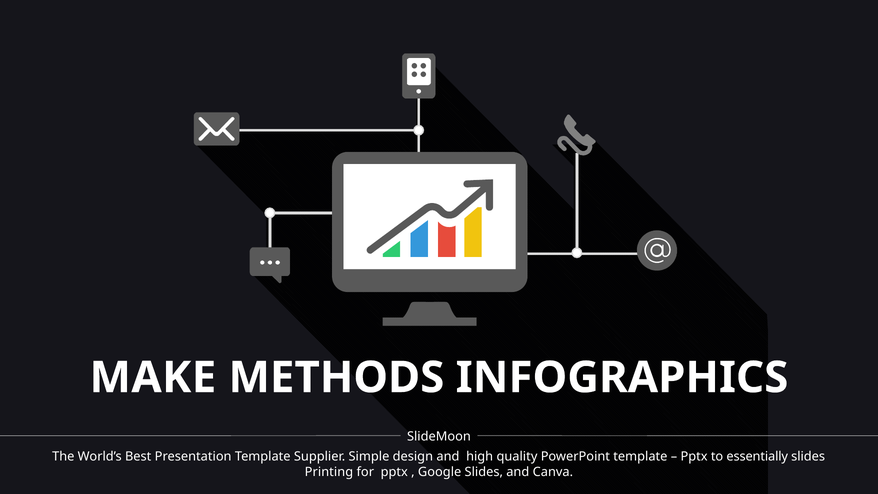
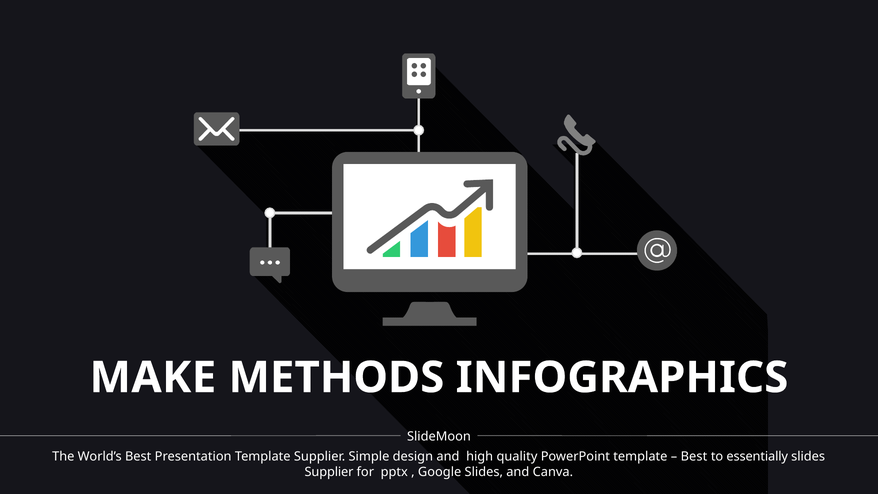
Pptx: Pptx -> Best (694, 457)
Printing: Printing -> Supplier (329, 472)
